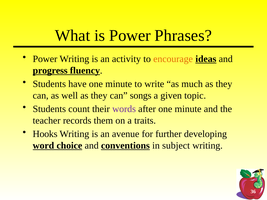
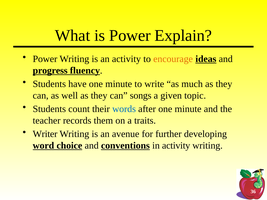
Phrases: Phrases -> Explain (183, 36)
words colour: purple -> blue (124, 109)
Hooks: Hooks -> Writer (45, 134)
in subject: subject -> activity (176, 146)
